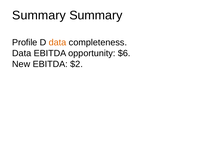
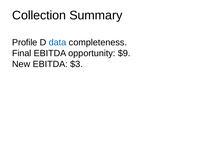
Summary: Summary -> Collection (39, 15)
data colour: orange -> blue (58, 43)
Data: Data -> Final (22, 53)
$6: $6 -> $9 (124, 53)
$2: $2 -> $3 (77, 64)
